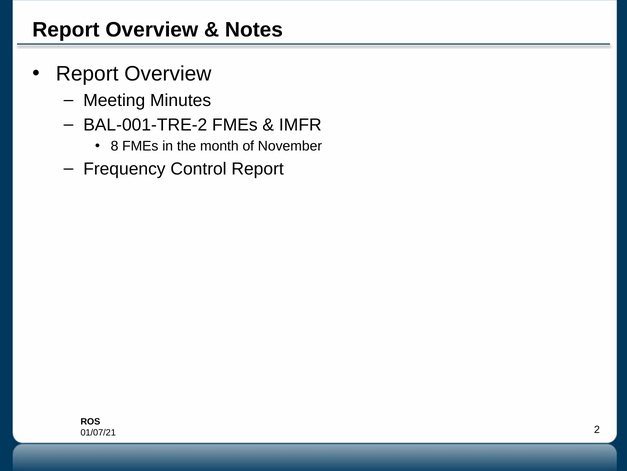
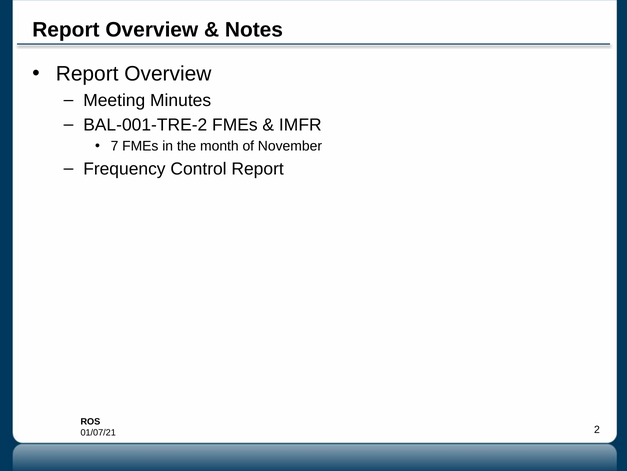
8: 8 -> 7 (115, 146)
